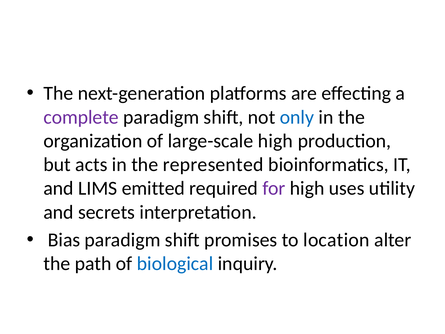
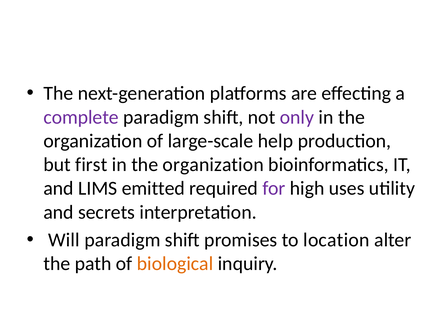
only colour: blue -> purple (297, 117)
large-scale high: high -> help (275, 141)
acts: acts -> first (91, 165)
represented: represented -> organization (213, 165)
Bias: Bias -> Will (64, 240)
biological colour: blue -> orange (175, 263)
